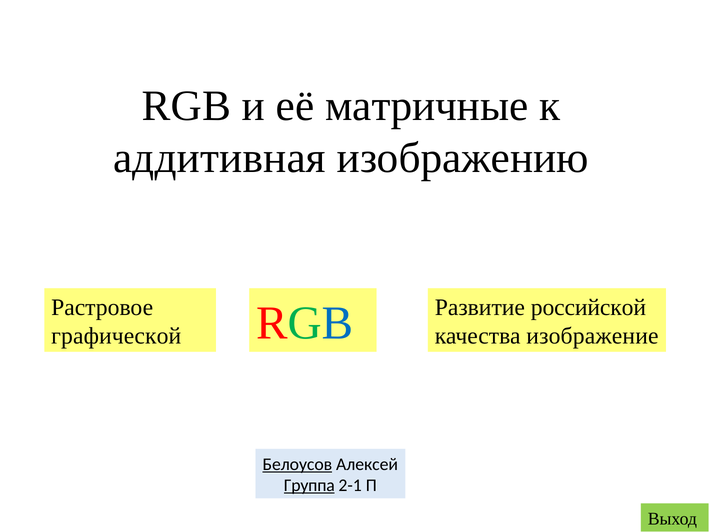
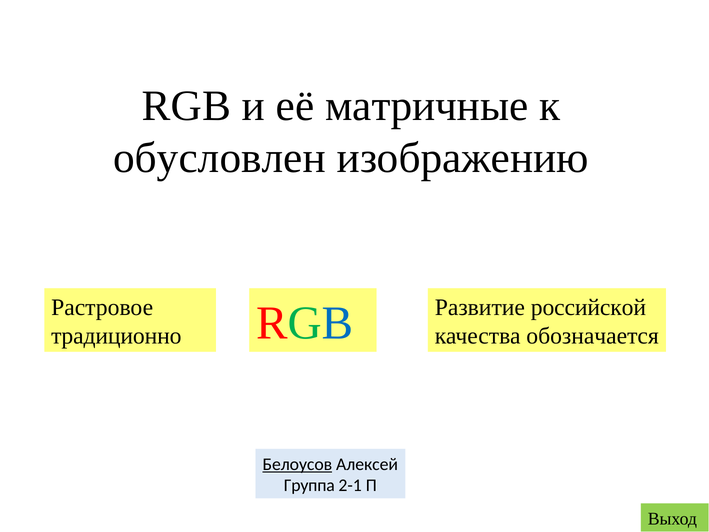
аддитивная: аддитивная -> обусловлен (220, 158)
графической: графической -> традиционно (116, 336)
изображение: изображение -> обозначается (593, 336)
Группа underline: present -> none (309, 485)
